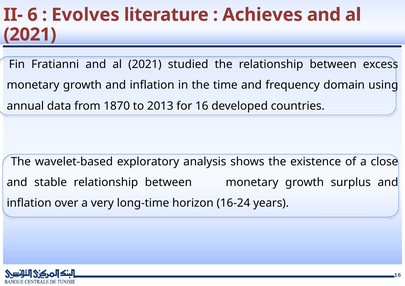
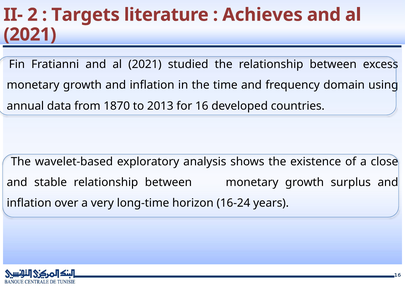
6: 6 -> 2 (32, 15)
Evolves: Evolves -> Targets (86, 15)
